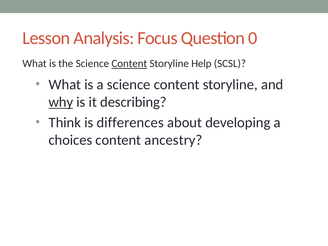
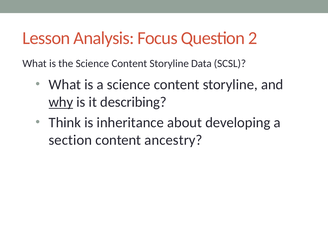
0: 0 -> 2 (253, 38)
Content underline: present -> none (129, 64)
Help: Help -> Data (201, 64)
differences: differences -> inheritance (130, 123)
choices: choices -> section (70, 140)
